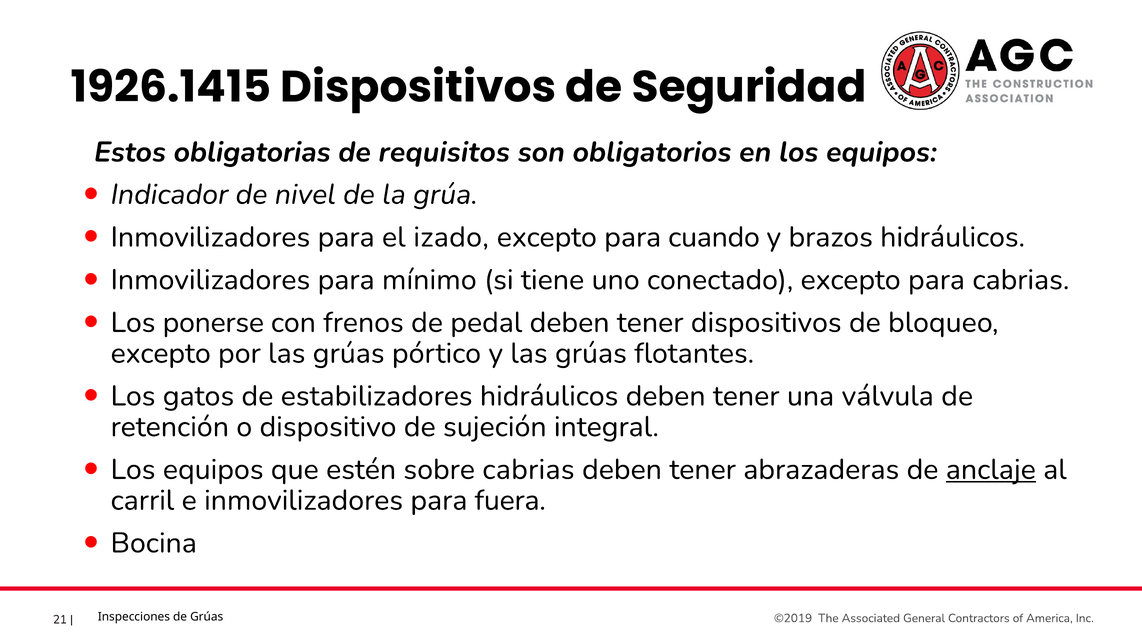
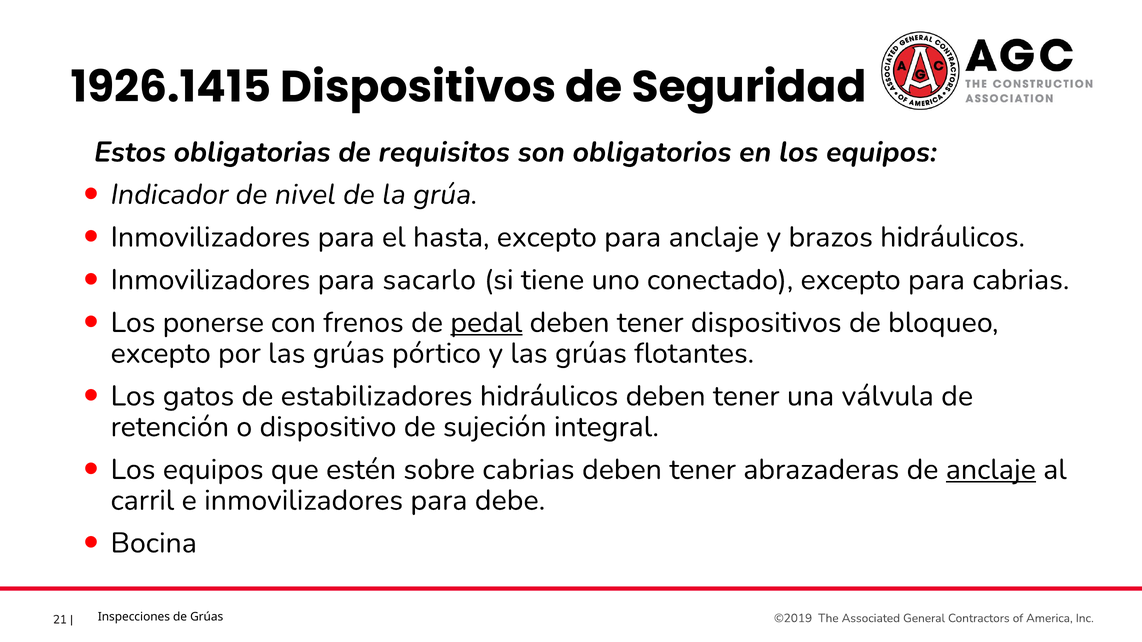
izado: izado -> hasta (451, 237)
para cuando: cuando -> anclaje (714, 237)
mínimo: mínimo -> sacarlo (429, 280)
pedal underline: none -> present (486, 323)
fuera: fuera -> debe (510, 501)
